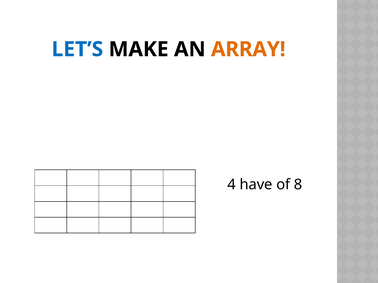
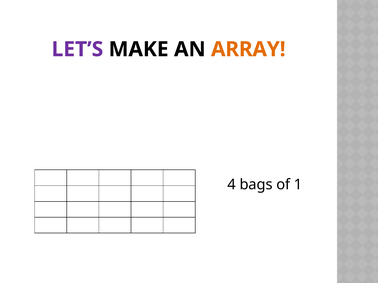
LET’S colour: blue -> purple (77, 49)
have: have -> bags (256, 185)
8: 8 -> 1 (298, 185)
